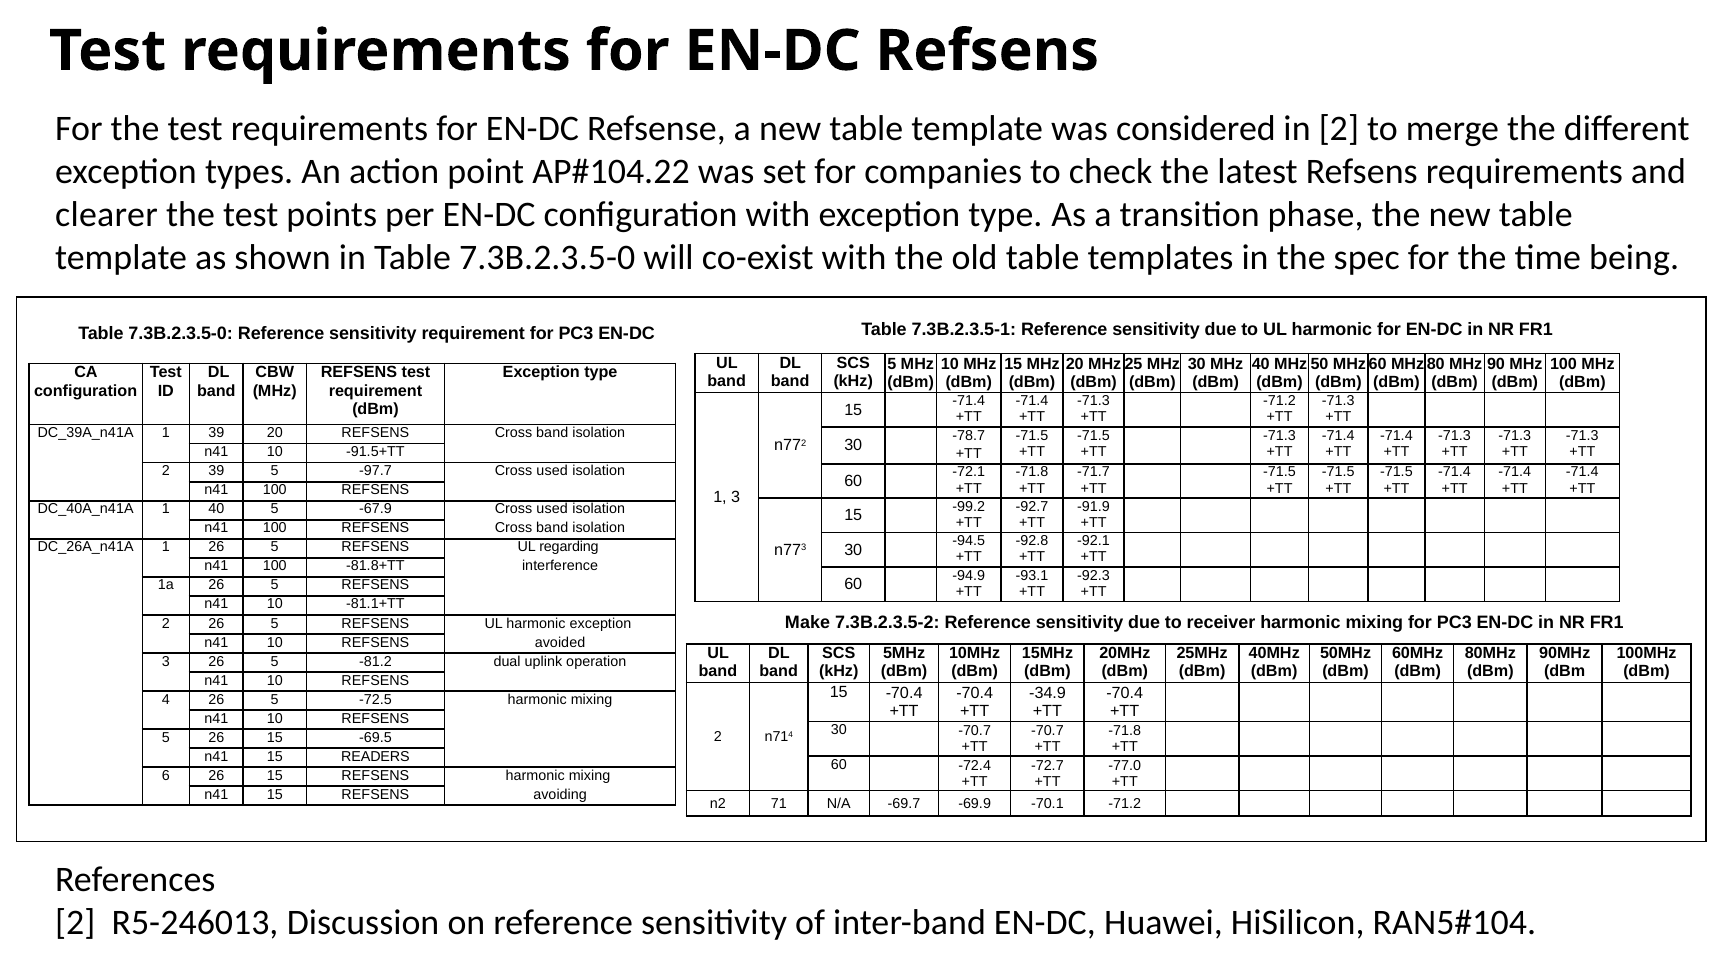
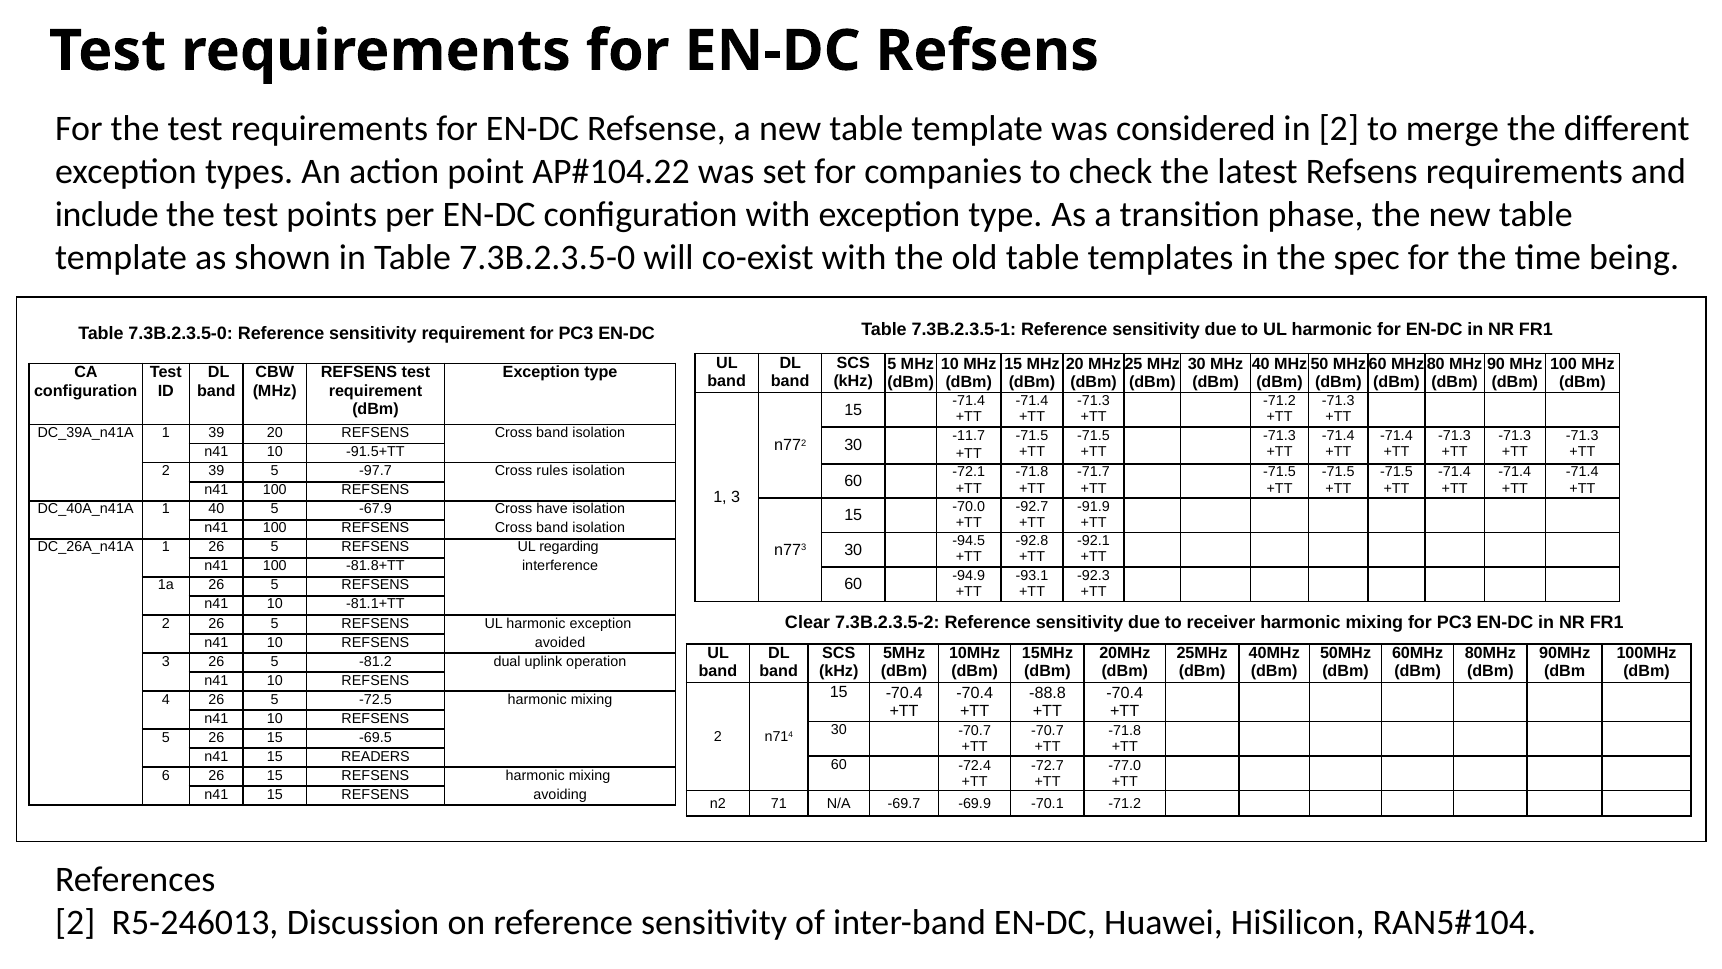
clearer: clearer -> include (107, 215)
-78.7: -78.7 -> -11.7 (969, 435)
-97.7 Cross used: used -> rules (552, 471)
-99.2: -99.2 -> -70.0 (969, 507)
-67.9 Cross used: used -> have (552, 509)
Make: Make -> Clear (808, 623)
-34.9: -34.9 -> -88.8 (1048, 693)
